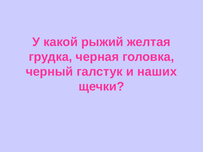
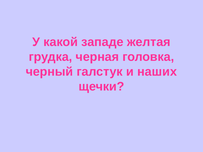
рыжий: рыжий -> западе (102, 42)
